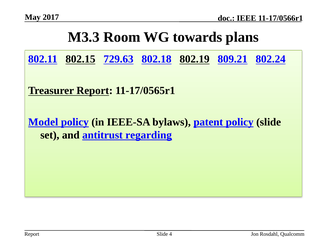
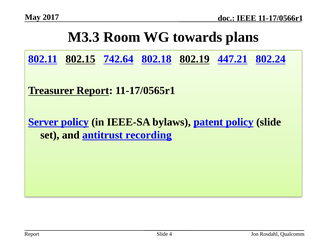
729.63: 729.63 -> 742.64 (118, 59)
809.21: 809.21 -> 447.21 (233, 59)
Model: Model -> Server (43, 122)
regarding: regarding -> recording (149, 135)
